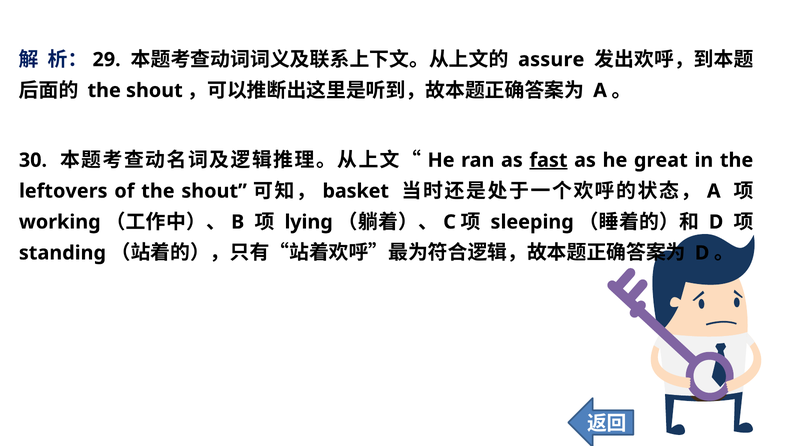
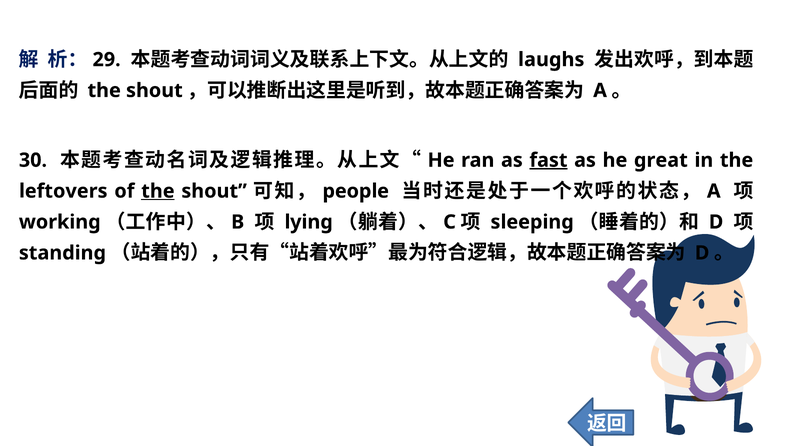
assure: assure -> laughs (551, 60)
the underline: none -> present (158, 191)
basket: basket -> people (356, 191)
